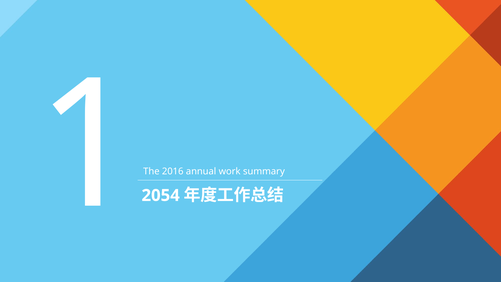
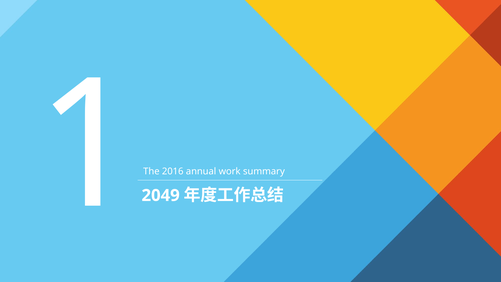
2054: 2054 -> 2049 (161, 195)
